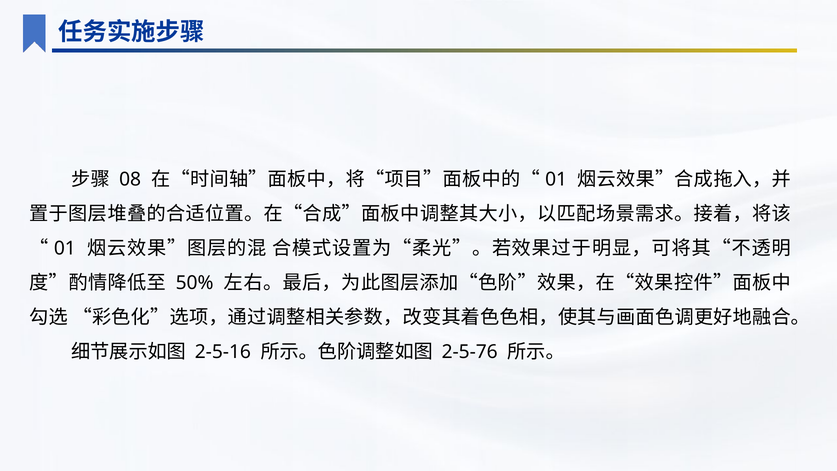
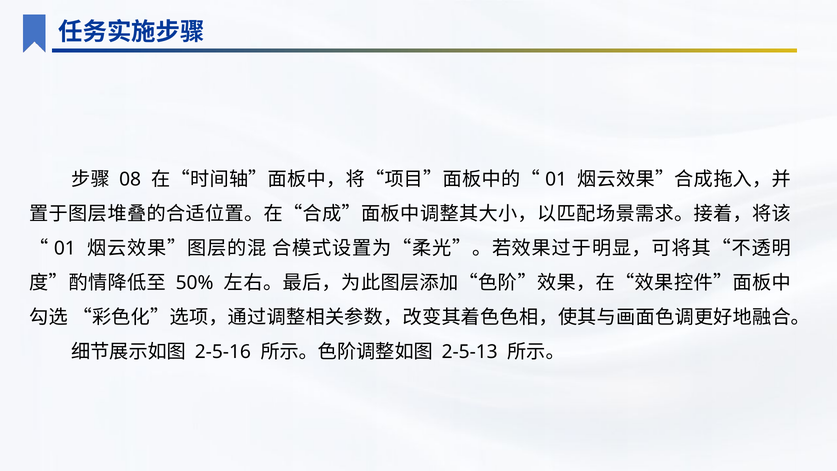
2-5-76: 2-5-76 -> 2-5-13 (470, 352)
